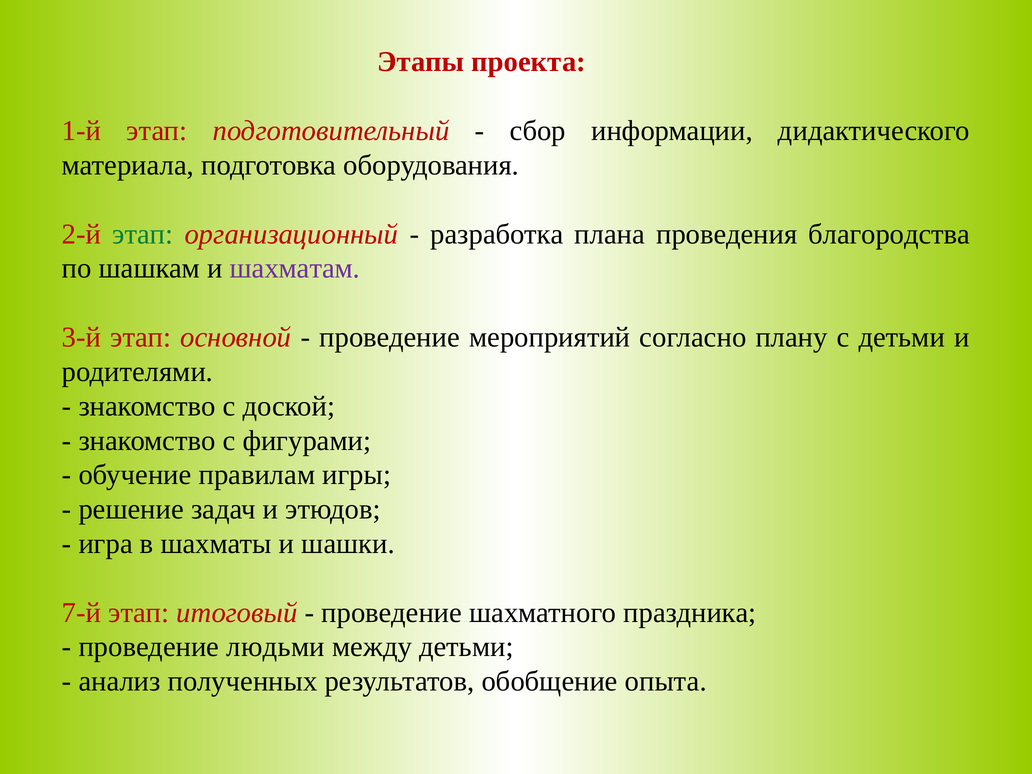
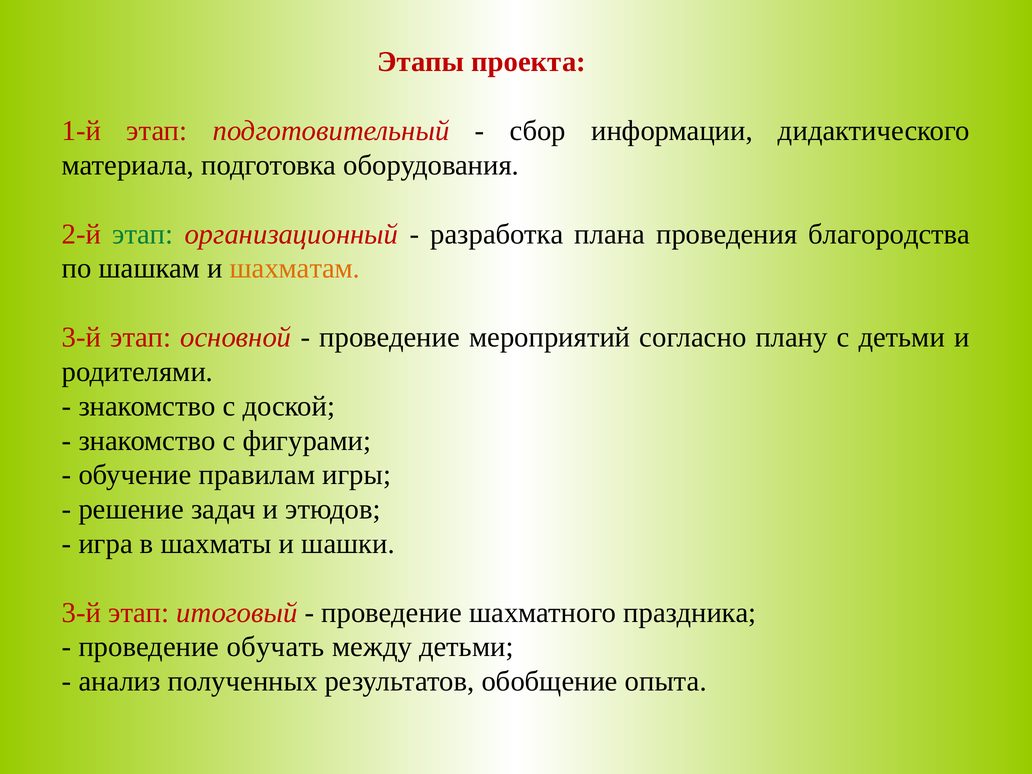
шахматам colour: purple -> orange (295, 268)
7-й: 7-й -> 3-й (82, 613)
людьми: людьми -> обучать (276, 647)
